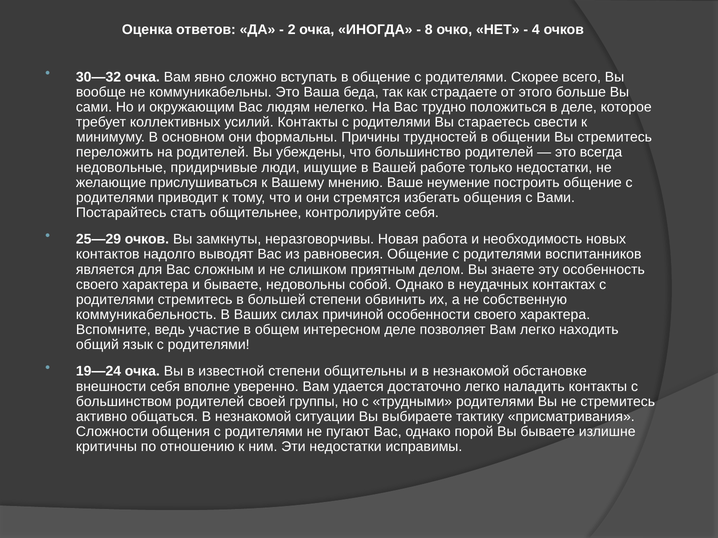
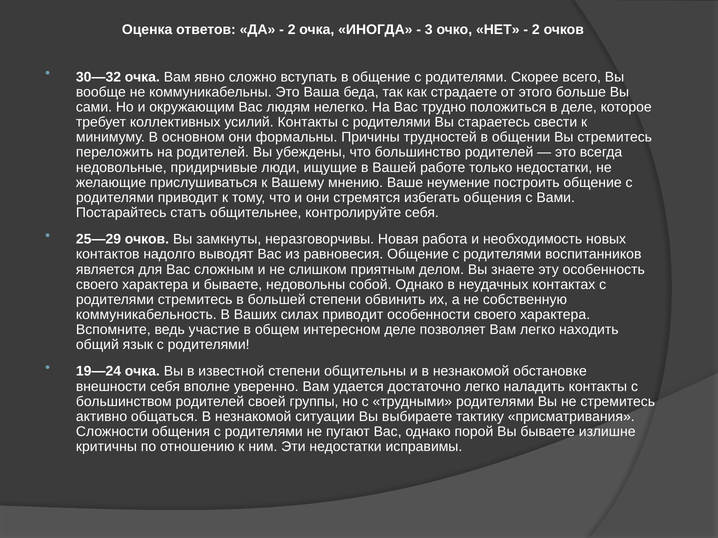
8: 8 -> 3 (429, 30)
4: 4 -> 2 (536, 30)
силах причиной: причиной -> приводит (353, 315)
